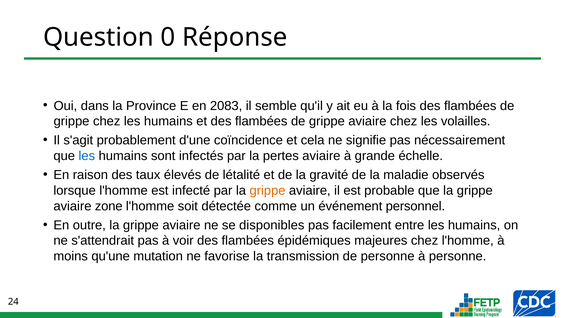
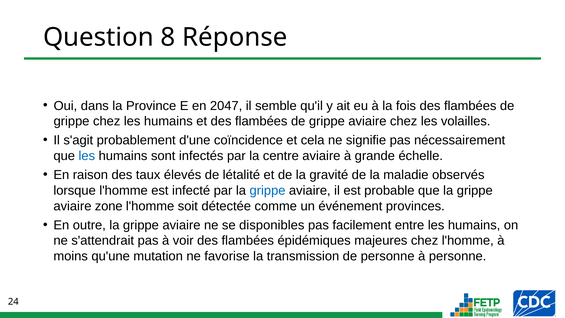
0: 0 -> 8 (168, 37)
2083: 2083 -> 2047 (226, 106)
pertes: pertes -> centre (281, 156)
grippe colour: orange -> blue (268, 190)
personnel: personnel -> provinces (415, 206)
